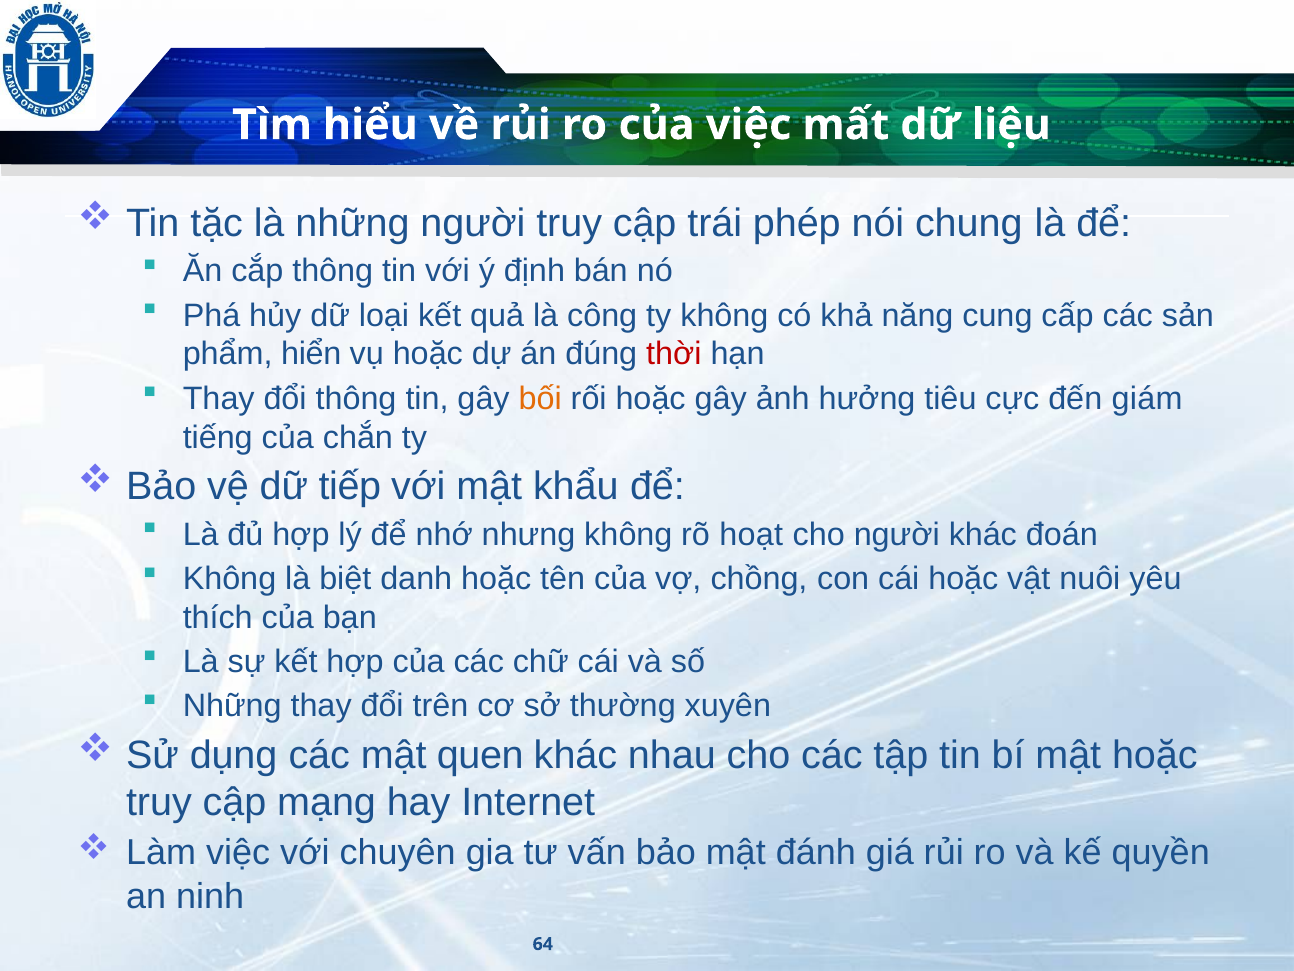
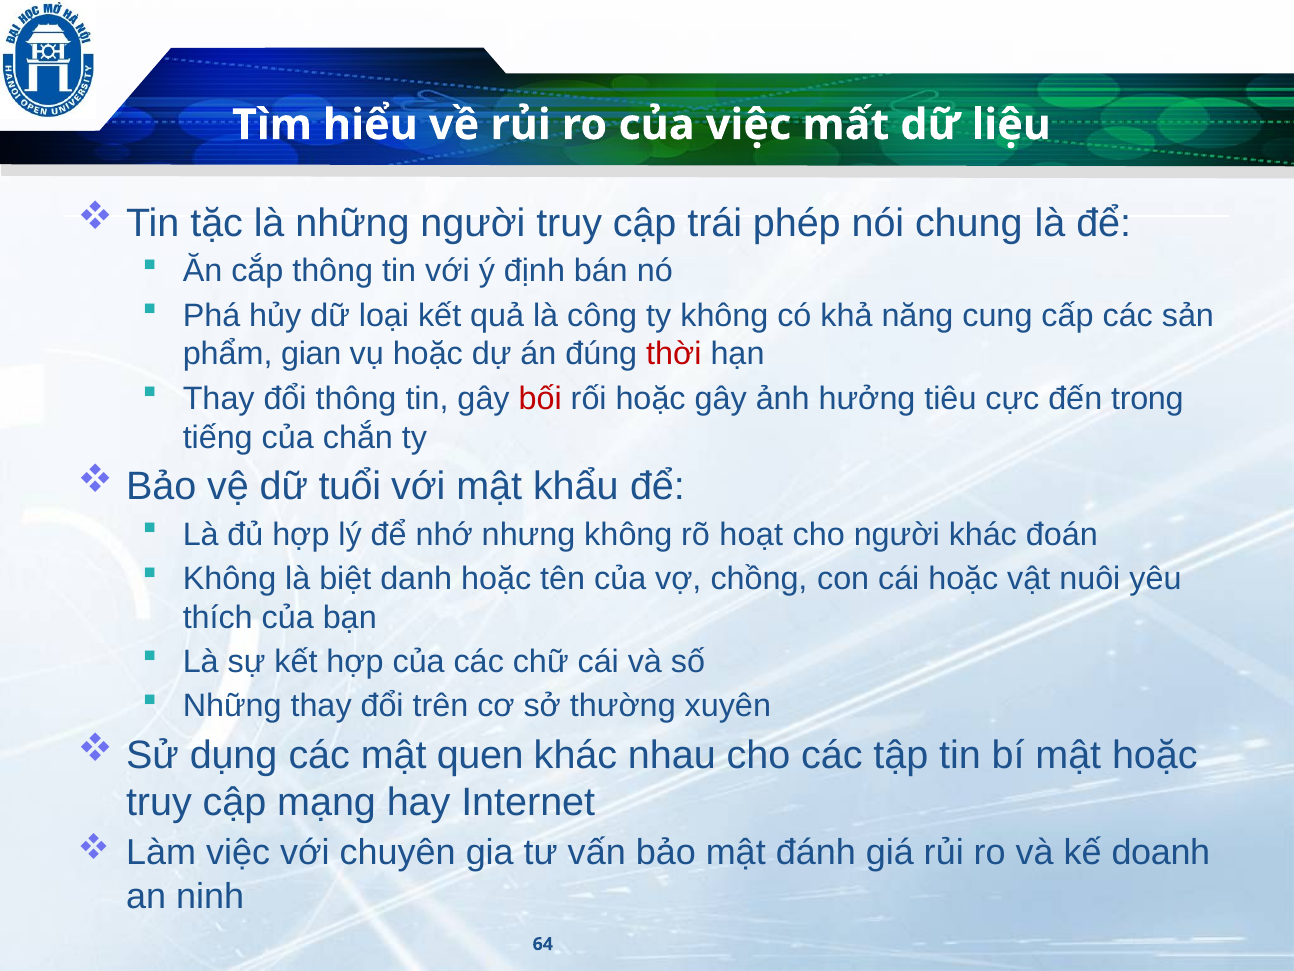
hiển: hiển -> gian (311, 354)
bối colour: orange -> red (540, 398)
giám: giám -> trong (1147, 398)
tiếp: tiếp -> tuổi (350, 486)
quyền: quyền -> doanh (1161, 853)
